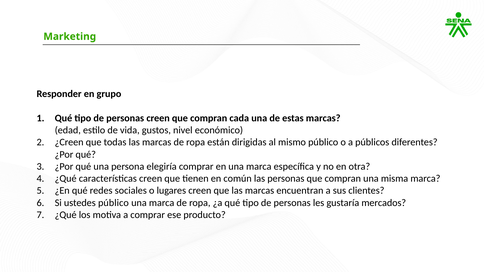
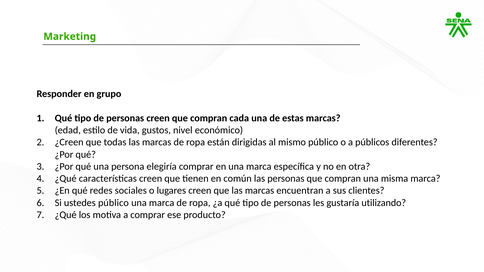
mercados: mercados -> utilizando (384, 203)
